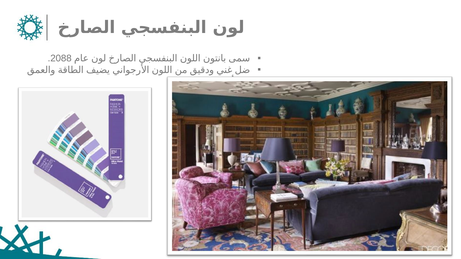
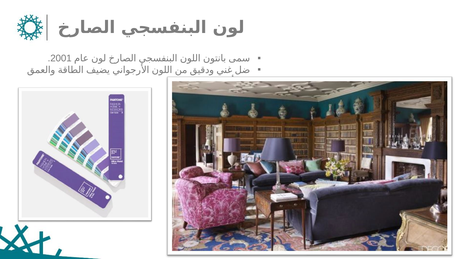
2088: 2088 -> 2001 (61, 58)
